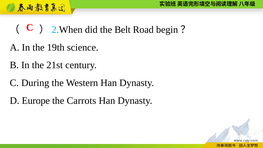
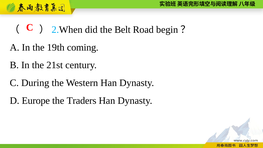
science: science -> coming (83, 47)
Carrots: Carrots -> Traders (82, 101)
